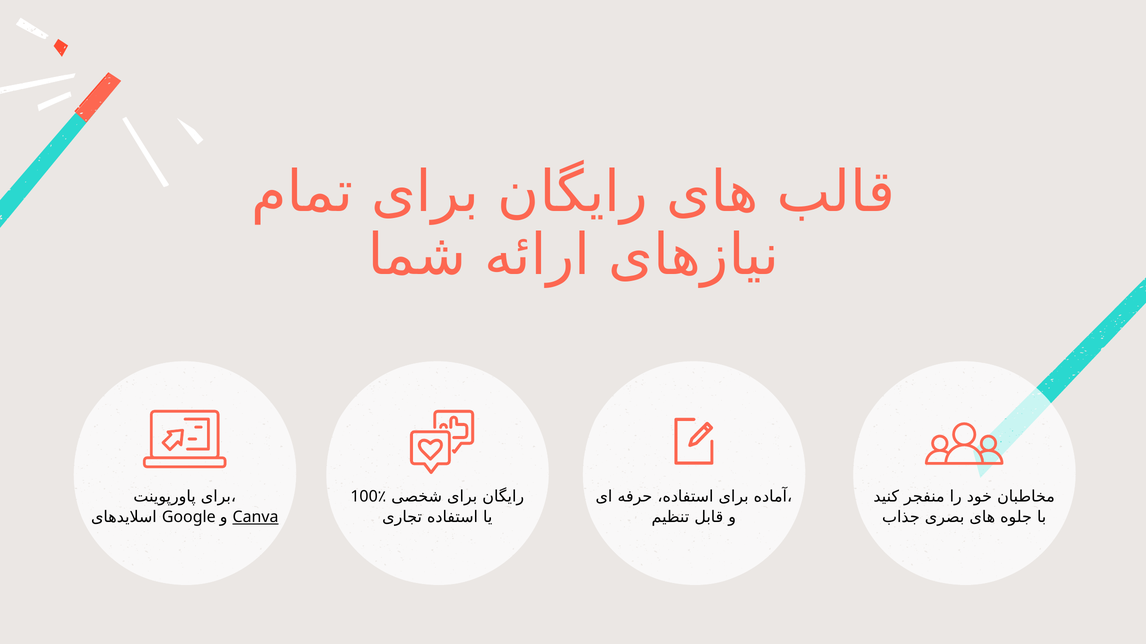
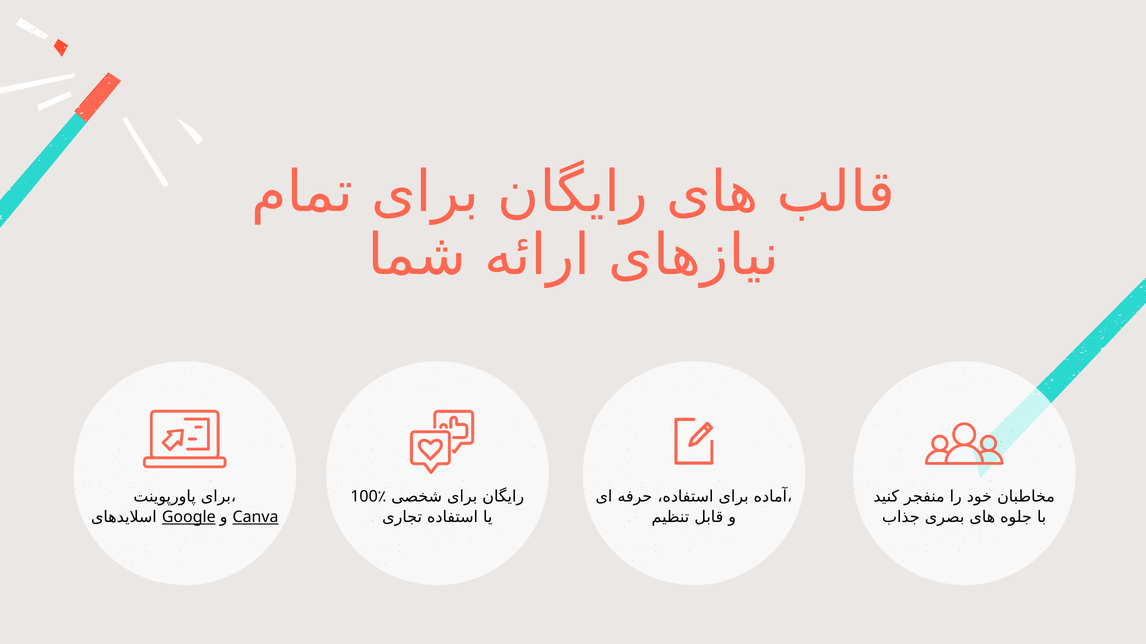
Google underline: none -> present (189, 518)
